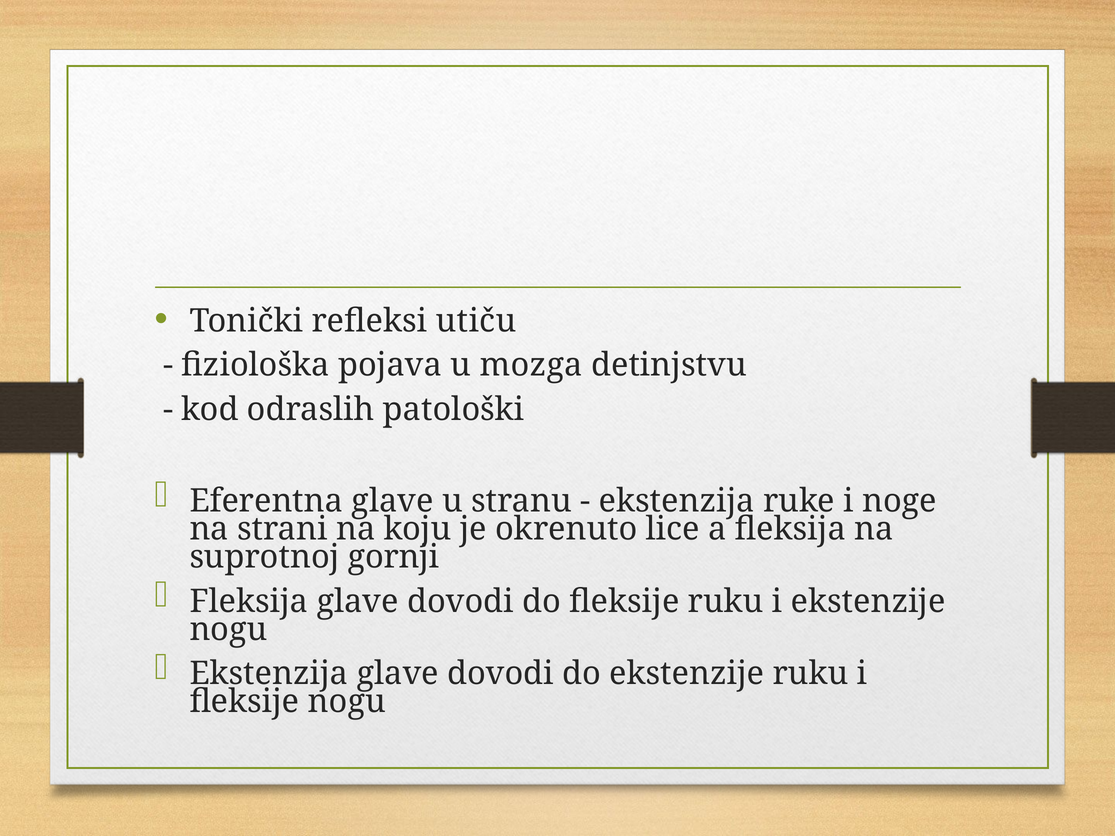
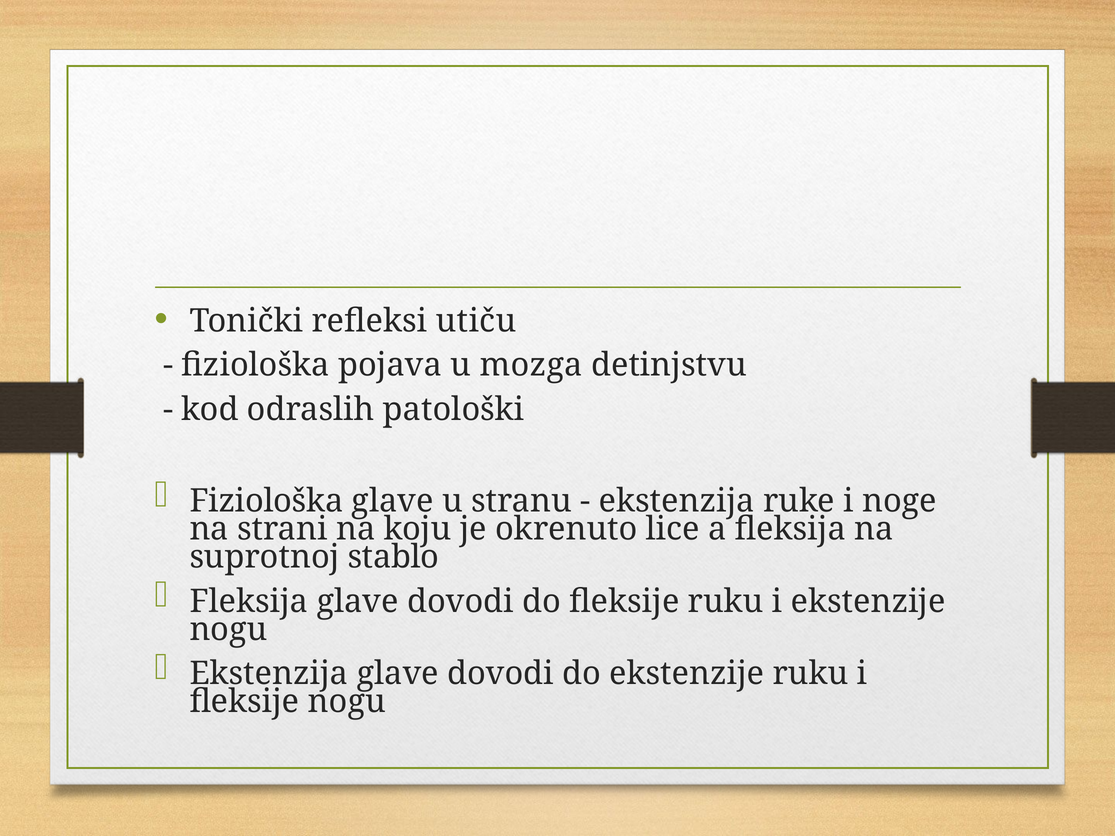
Eferentna: Eferentna -> Fiziološka (266, 501)
gornji: gornji -> stablo (393, 557)
